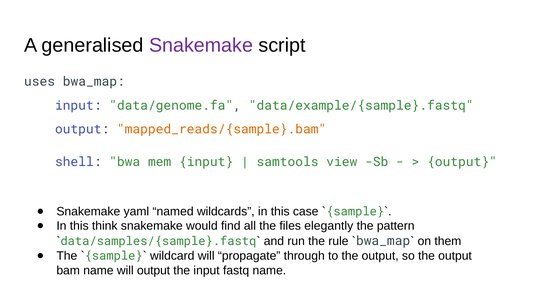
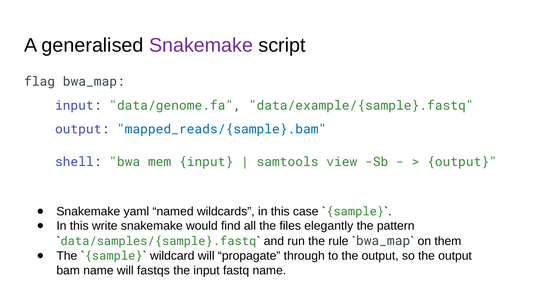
uses: uses -> flag (40, 82)
mapped_reads/{sample}.bam colour: orange -> blue (222, 129)
think: think -> write (105, 226)
will output: output -> fastqs (153, 271)
